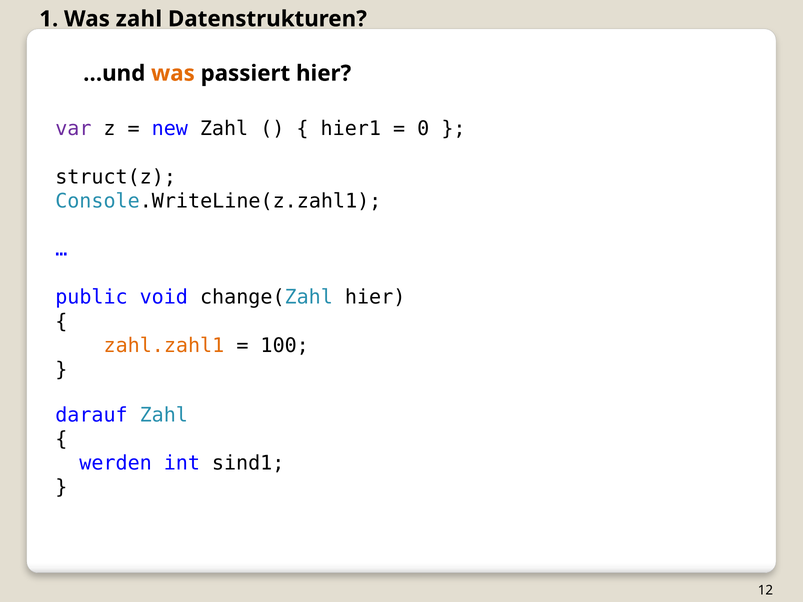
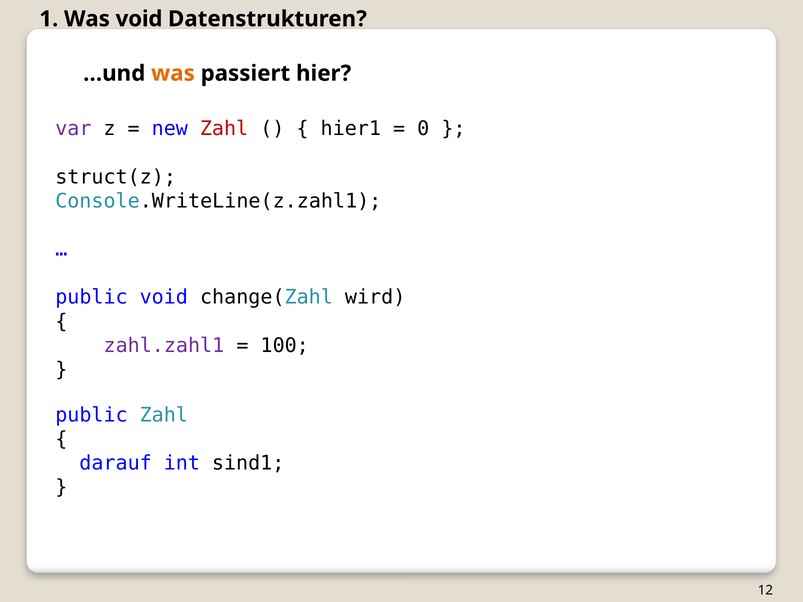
Was zahl: zahl -> void (139, 19)
Zahl colour: black -> red (224, 129)
change(Zahl hier: hier -> wird (375, 297)
zahl.zahl1 colour: orange -> purple (164, 346)
darauf: darauf -> public (91, 415)
werden: werden -> darauf (116, 463)
